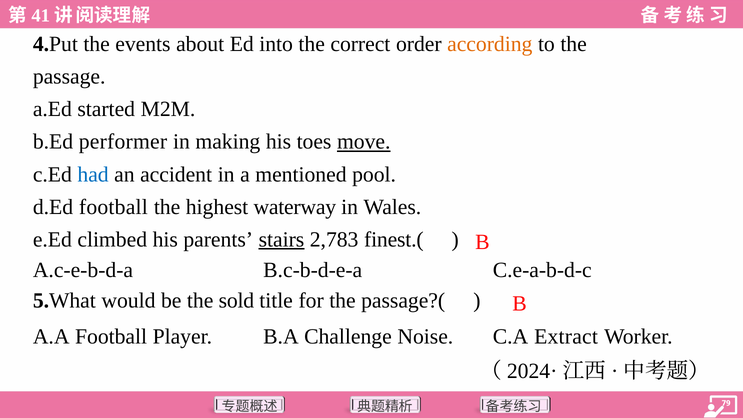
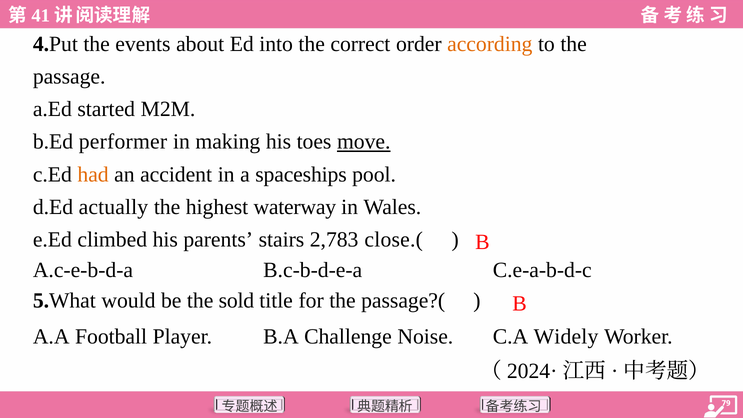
had colour: blue -> orange (93, 174)
mentioned: mentioned -> spaceships (301, 174)
d.Ed football: football -> actually (113, 207)
stairs underline: present -> none (281, 239)
finest.(: finest.( -> close.( (394, 239)
Extract: Extract -> Widely (566, 336)
